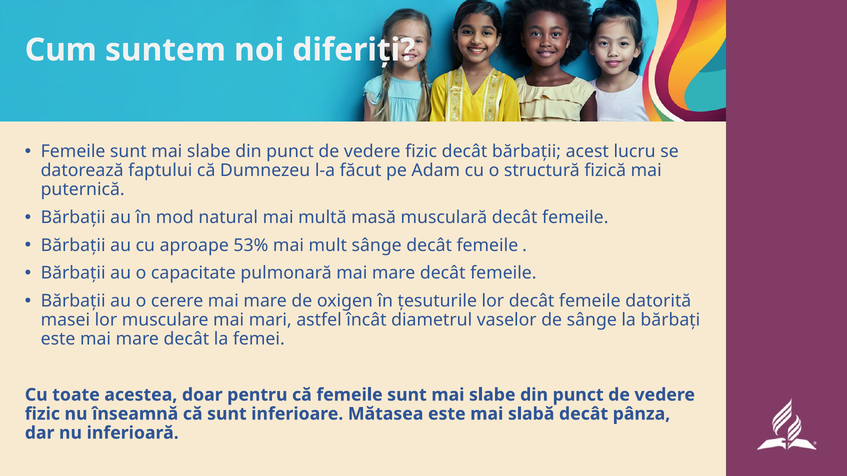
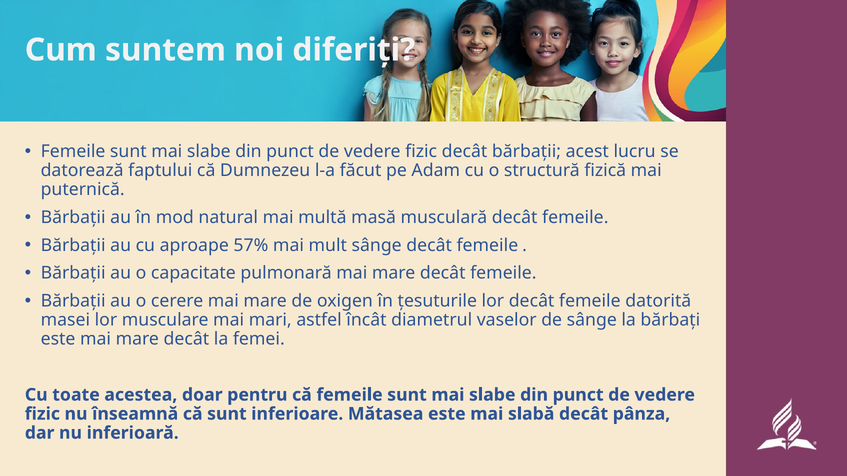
53%: 53% -> 57% (251, 246)
